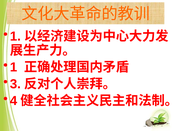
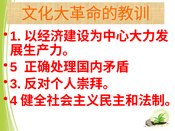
1: 1 -> 5 (14, 67)
